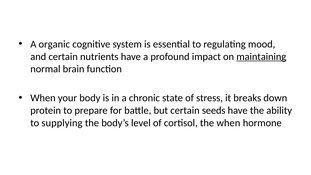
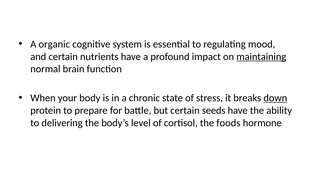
down underline: none -> present (275, 98)
supplying: supplying -> delivering (62, 123)
the when: when -> foods (228, 123)
